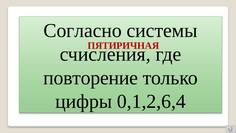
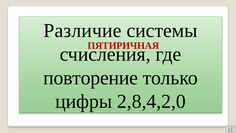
Согласно: Согласно -> Различие (82, 30)
0,1,2,6,4: 0,1,2,6,4 -> 2,8,4,2,0 (151, 101)
